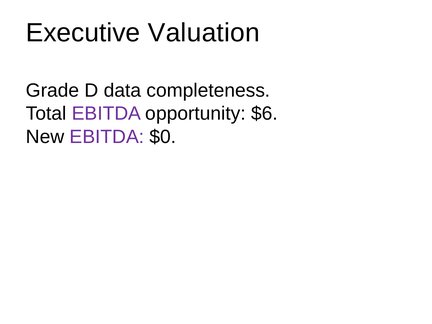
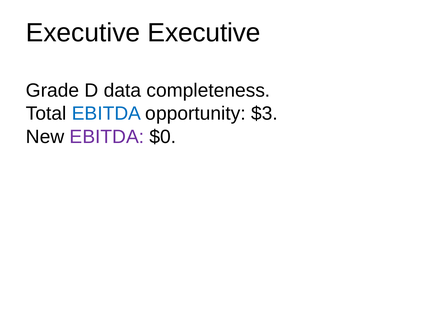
Executive Valuation: Valuation -> Executive (204, 33)
EBITDA colour: purple -> blue (106, 114)
$6: $6 -> $3 (264, 114)
